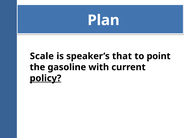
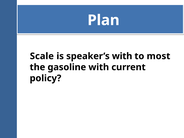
speaker’s that: that -> with (122, 56)
point: point -> most (158, 56)
policy underline: present -> none (46, 78)
